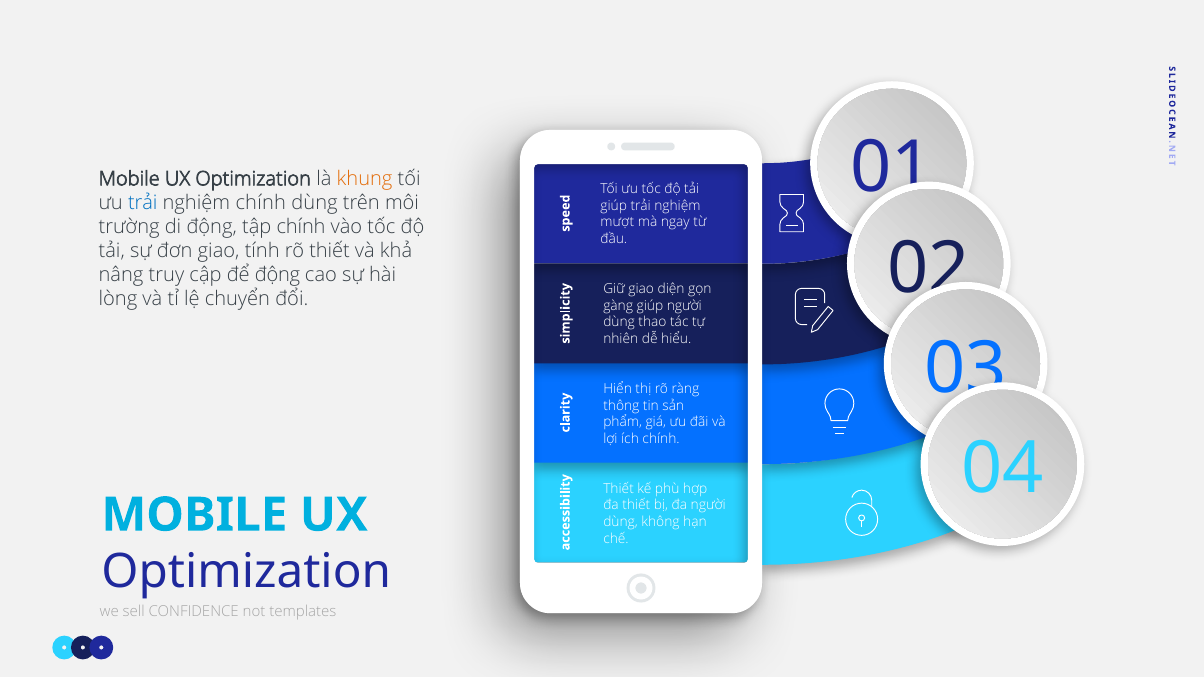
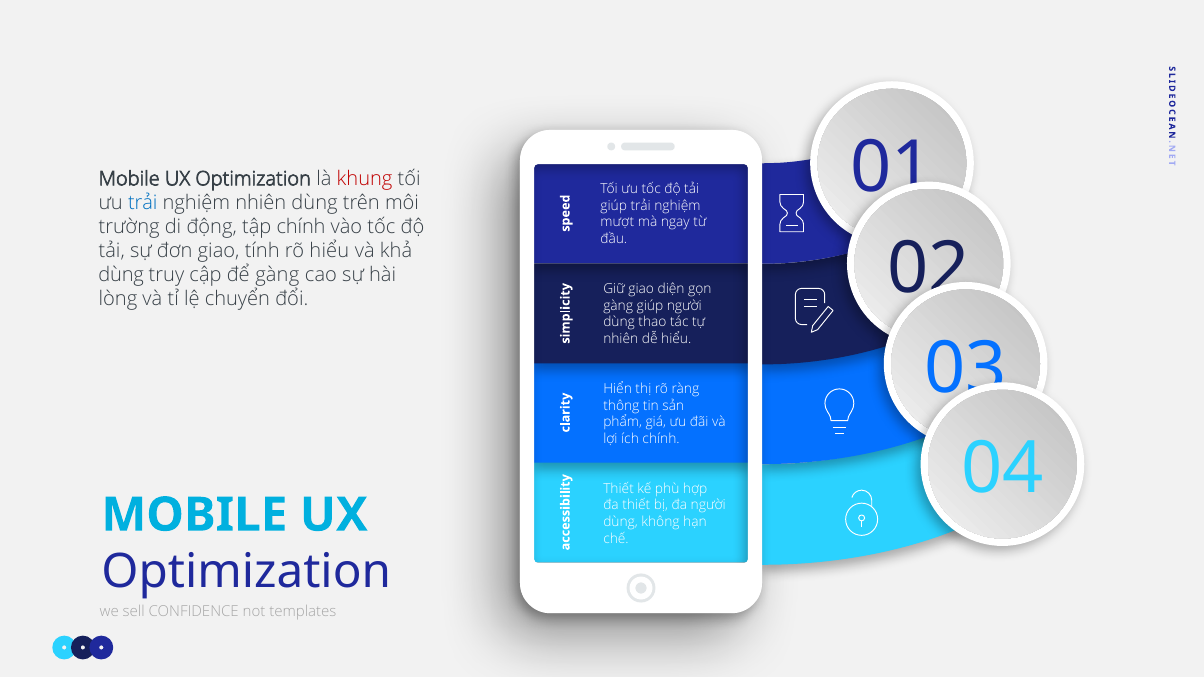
khung colour: orange -> red (365, 179)
nghiệm chính: chính -> nhiên (261, 203)
rõ thiết: thiết -> hiểu (329, 251)
nâng: nâng -> dùng (121, 275)
để động: động -> gàng (277, 275)
